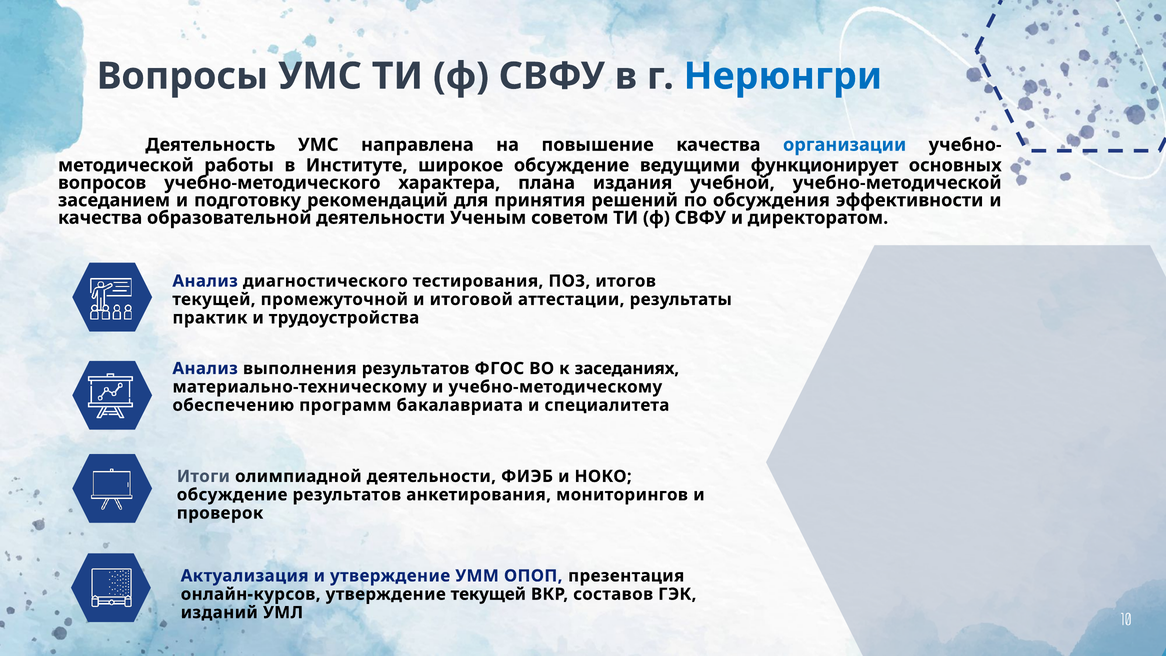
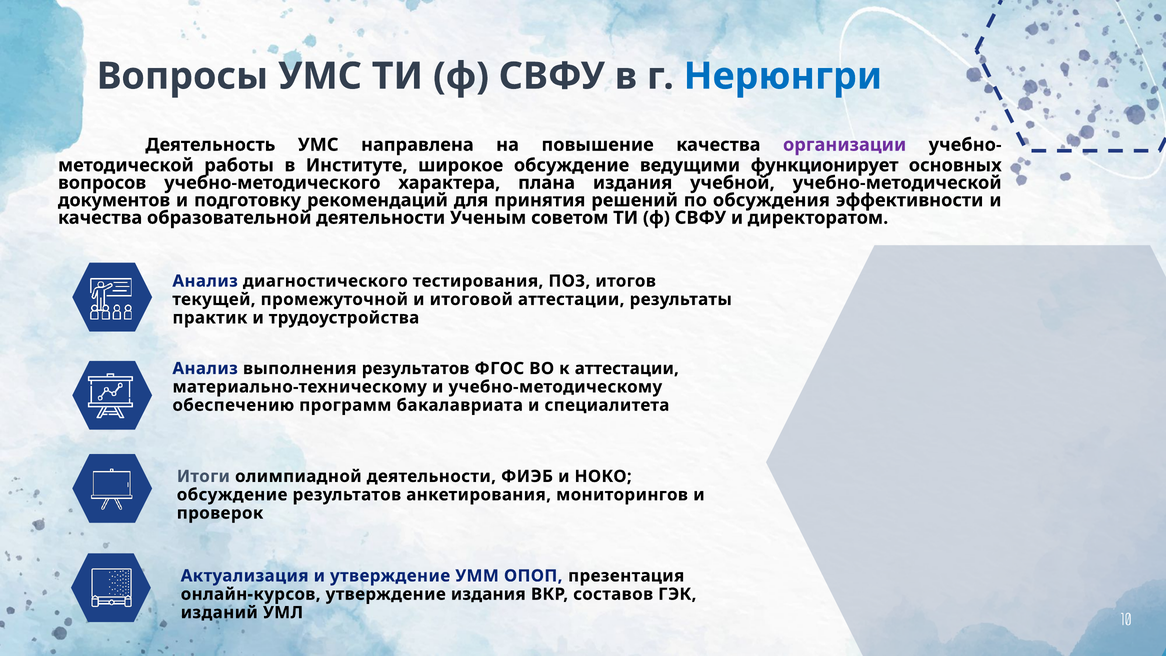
организации colour: blue -> purple (845, 145)
заседанием: заседанием -> документов (114, 200)
к заседаниях: заседаниях -> аттестации (627, 368)
утверждение текущей: текущей -> издания (488, 594)
